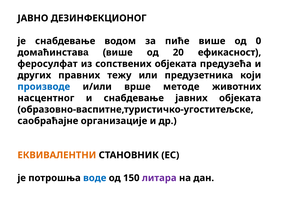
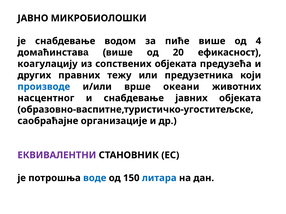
ДЕЗИНФЕКЦИОНОГ: ДЕЗИНФЕКЦИОНОГ -> МИКРОБИОЛОШКИ (99, 18)
0: 0 -> 4 (258, 41)
феросулфат: феросулфат -> коагулацију (48, 64)
методе: методе -> океани (181, 87)
ЕКВИВАЛЕНТНИ colour: orange -> purple (57, 155)
литара colour: purple -> blue (159, 178)
